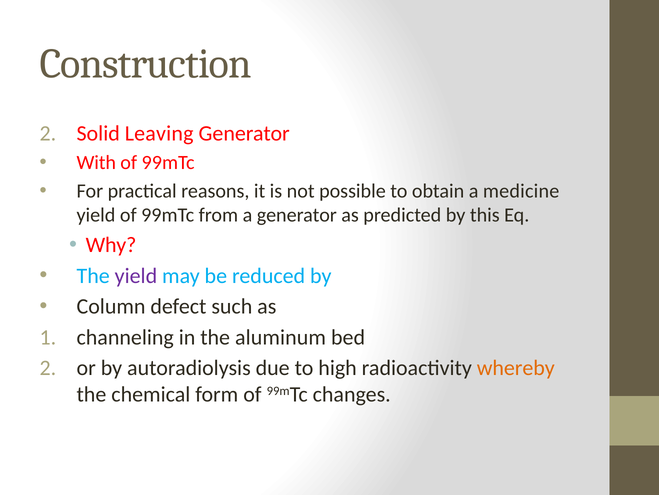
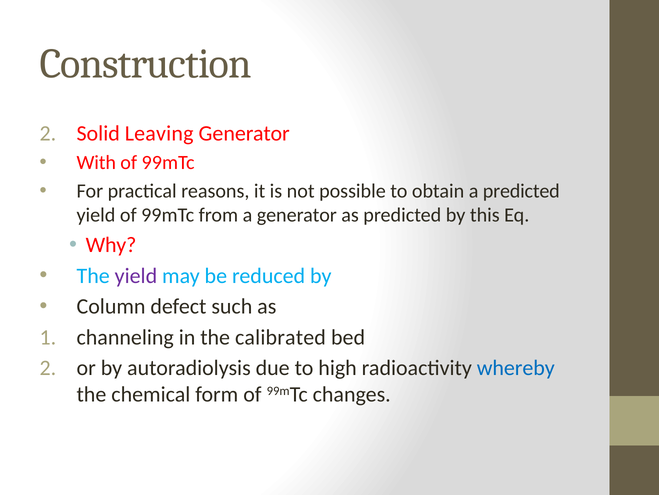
a medicine: medicine -> predicted (521, 191)
aluminum: aluminum -> calibrated (280, 337)
whereby colour: orange -> blue (516, 368)
